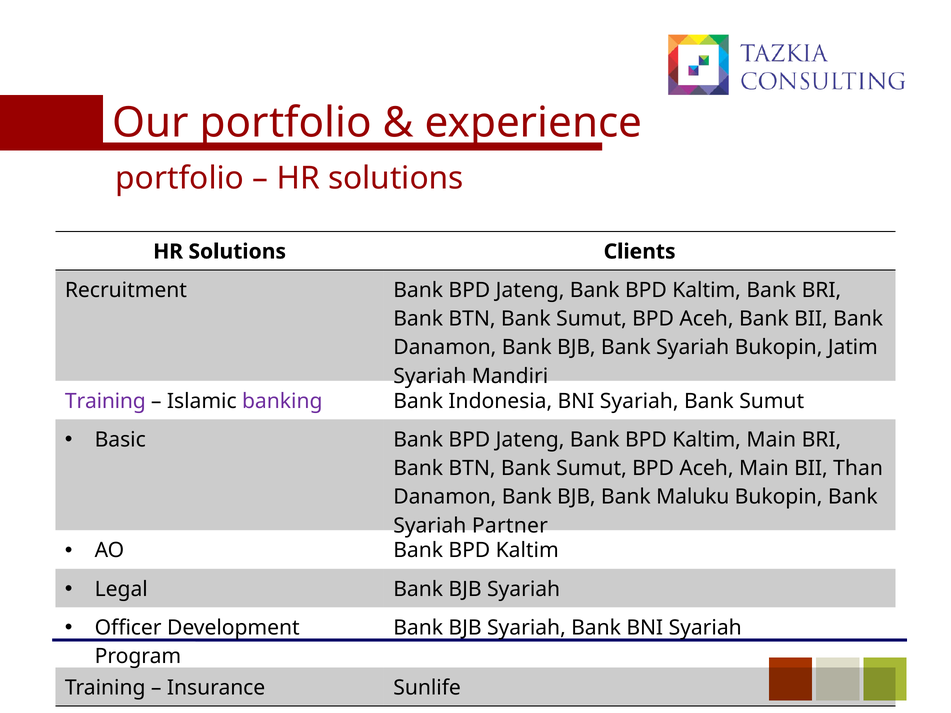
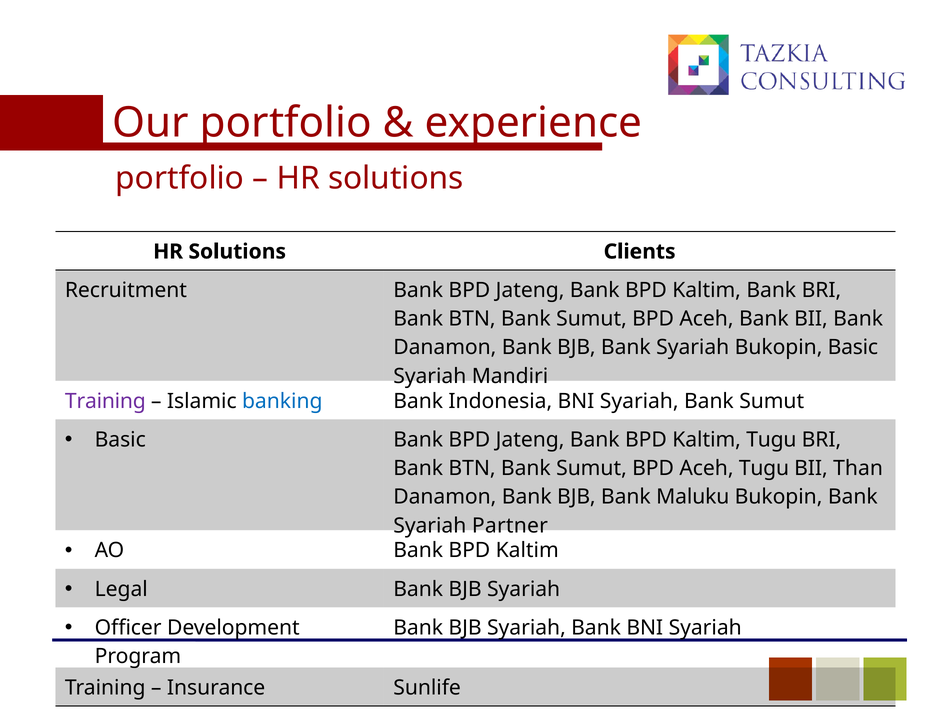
Bukopin Jatim: Jatim -> Basic (853, 348)
banking colour: purple -> blue (282, 401)
Kaltim Main: Main -> Tugu (771, 440)
Aceh Main: Main -> Tugu (764, 468)
